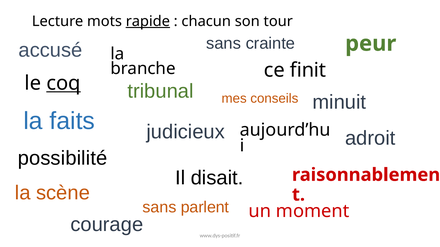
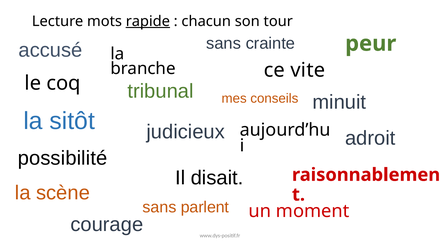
finit: finit -> vite (308, 70)
coq underline: present -> none (64, 83)
faits: faits -> sitôt (72, 121)
